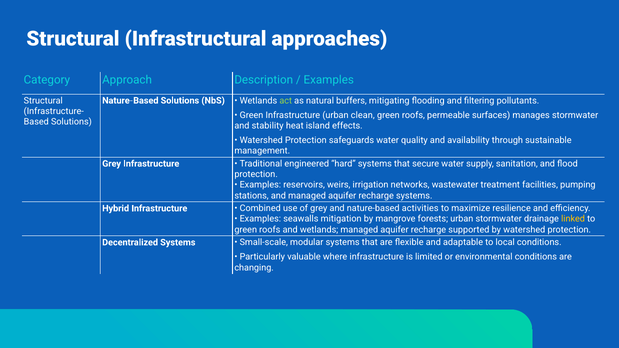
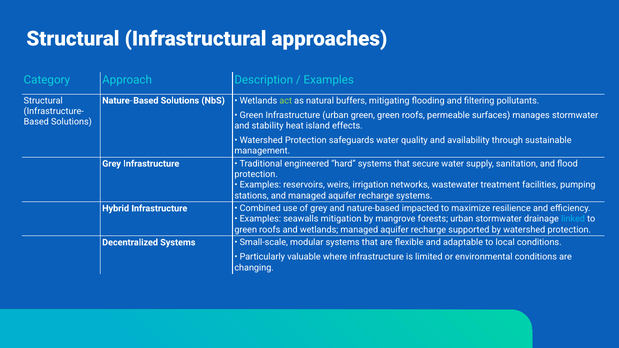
urban clean: clean -> green (363, 115)
activities: activities -> impacted (420, 208)
linked colour: yellow -> light blue (573, 219)
